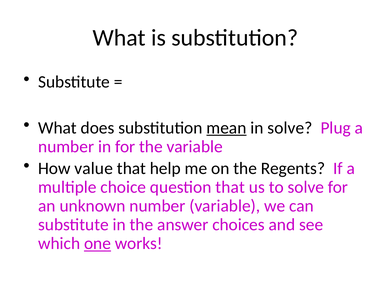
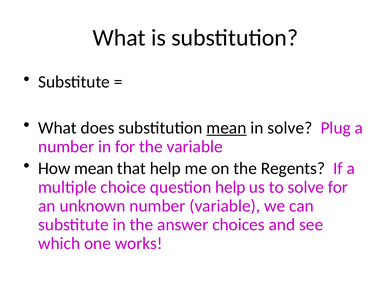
How value: value -> mean (94, 169)
question that: that -> help (230, 187)
one underline: present -> none (98, 244)
